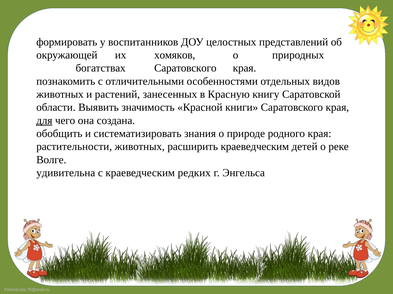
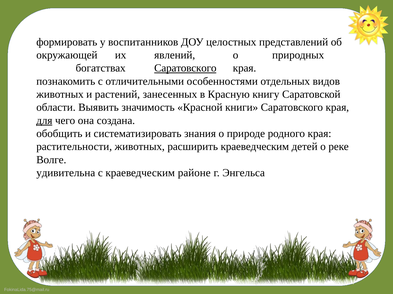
хомяков: хомяков -> явлений (175, 55)
Саратовского underline: none -> present (185, 68)
редких: редких -> районе (194, 173)
